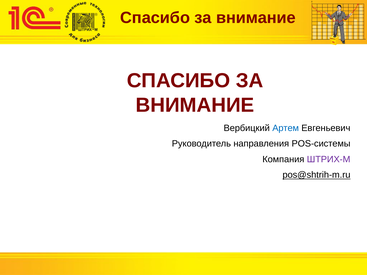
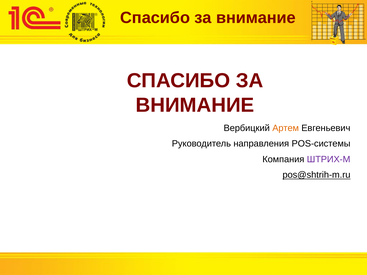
Артем colour: blue -> orange (286, 128)
